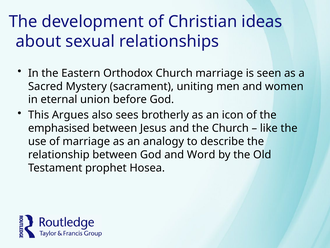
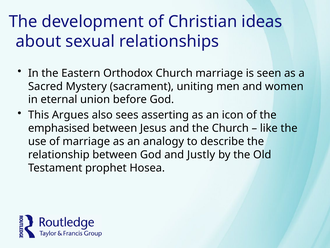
brotherly: brotherly -> asserting (165, 115)
Word: Word -> Justly (201, 154)
